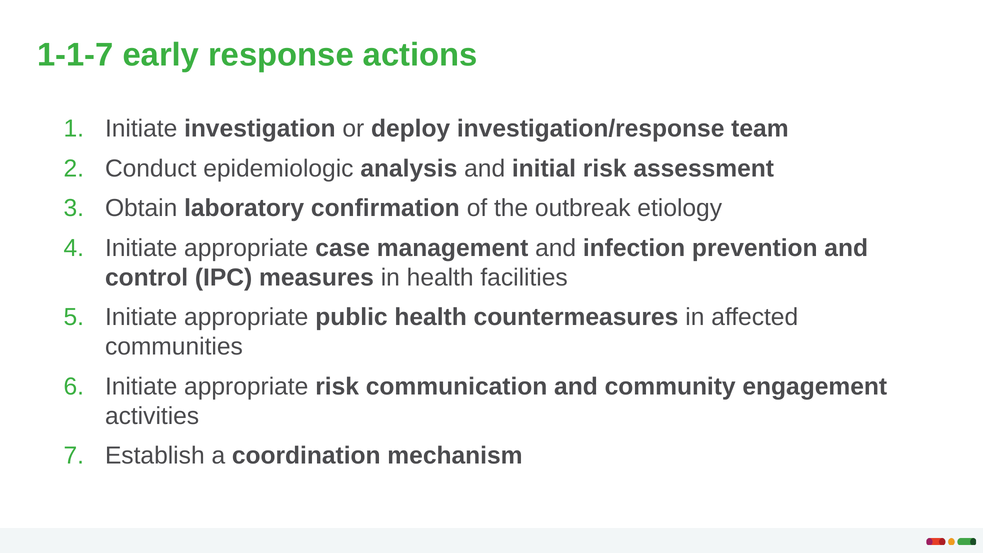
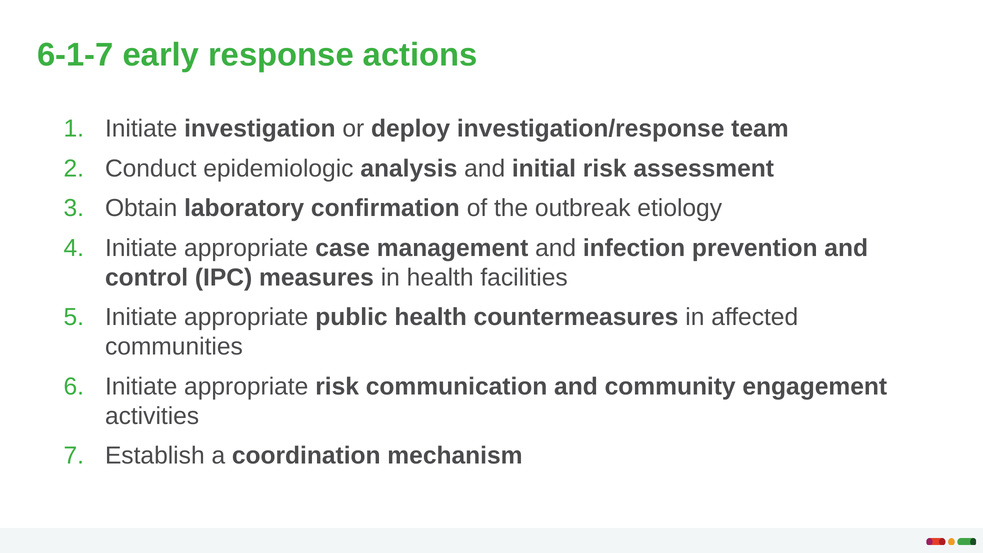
1-1-7: 1-1-7 -> 6-1-7 (75, 55)
